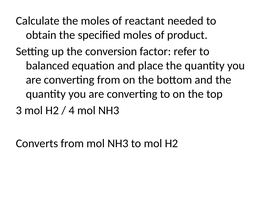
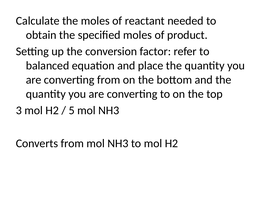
4: 4 -> 5 (72, 110)
